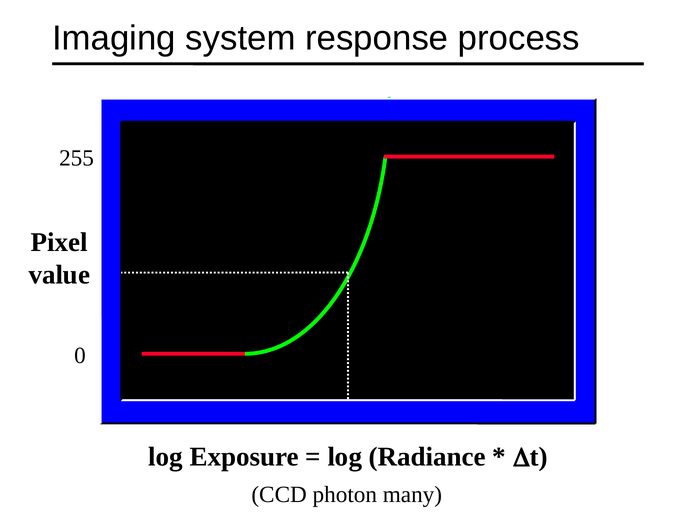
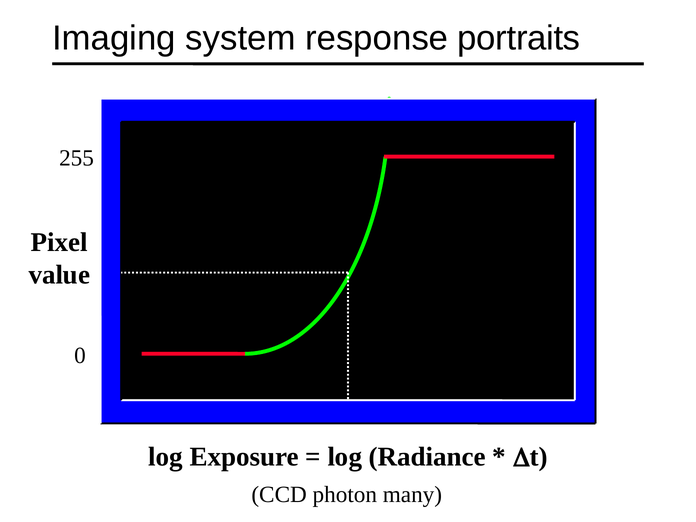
process: process -> portraits (519, 38)
